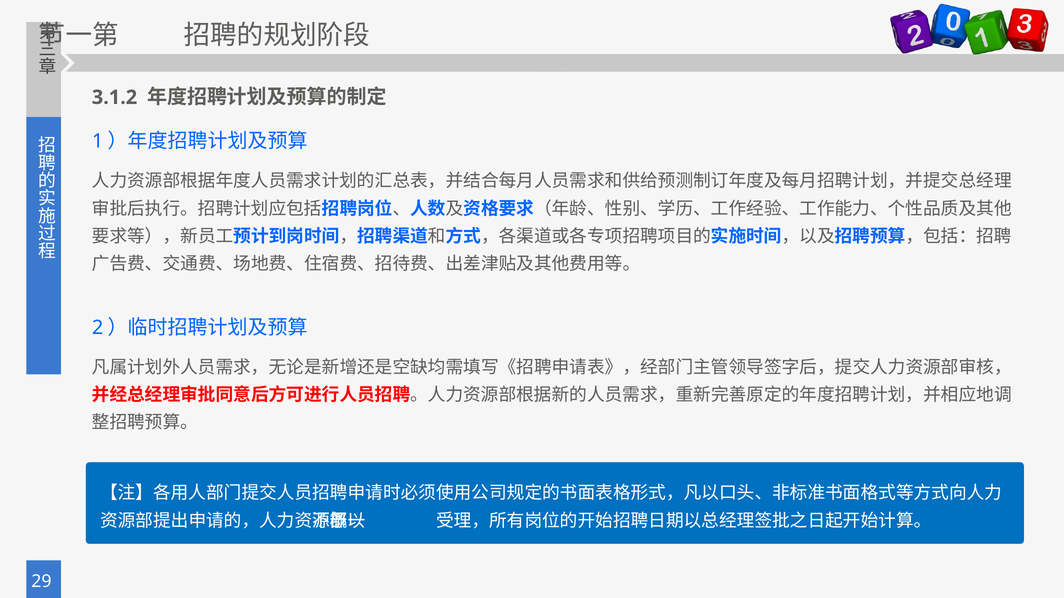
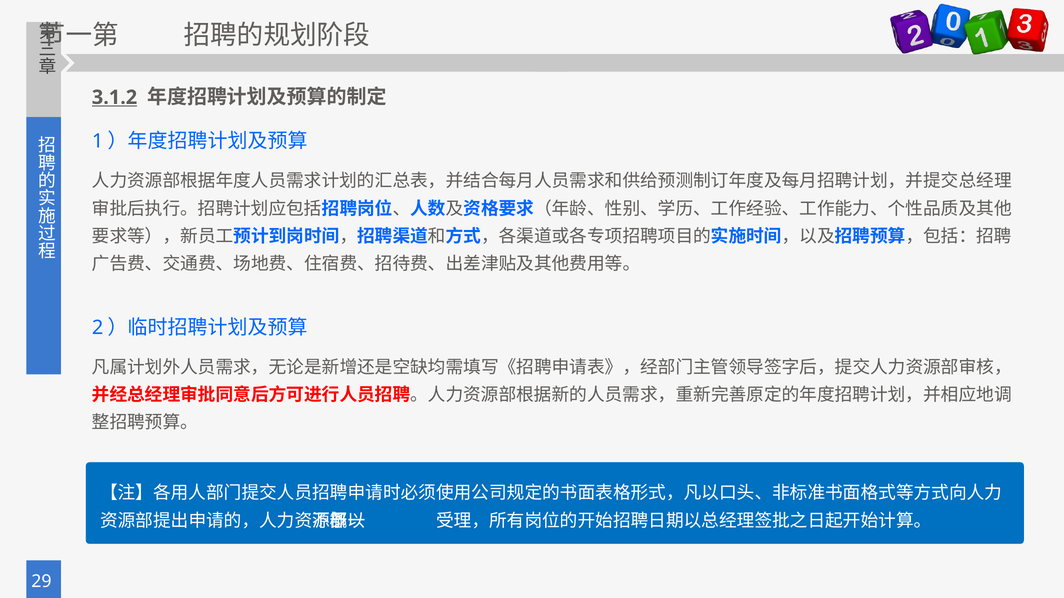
3.1.2 underline: none -> present (115, 97)
